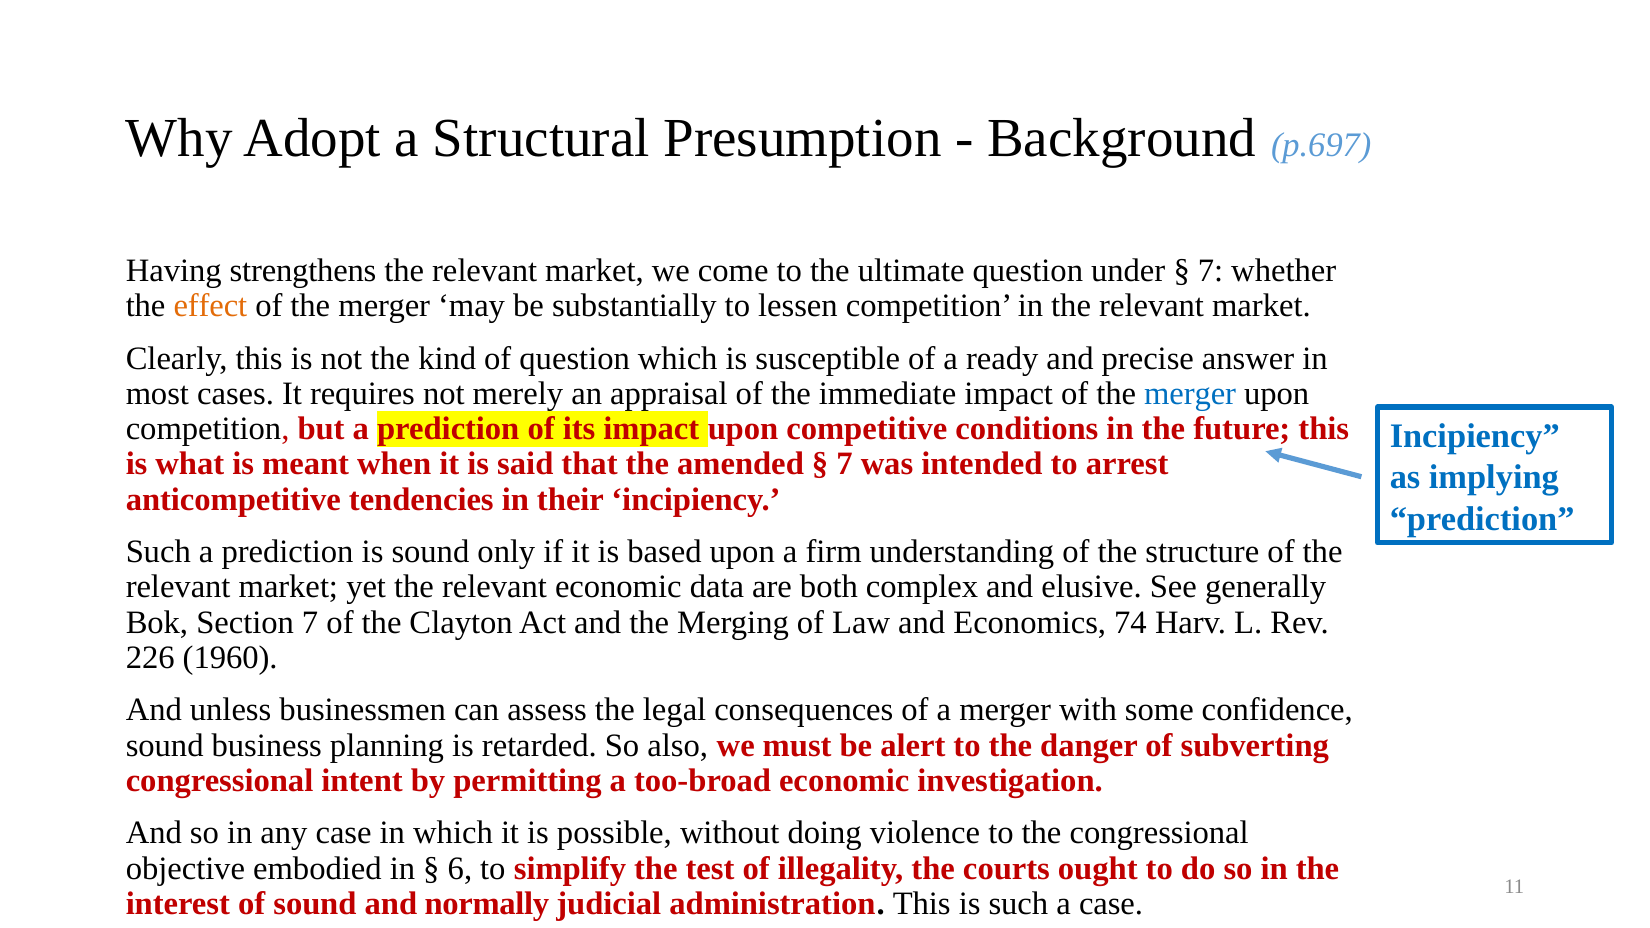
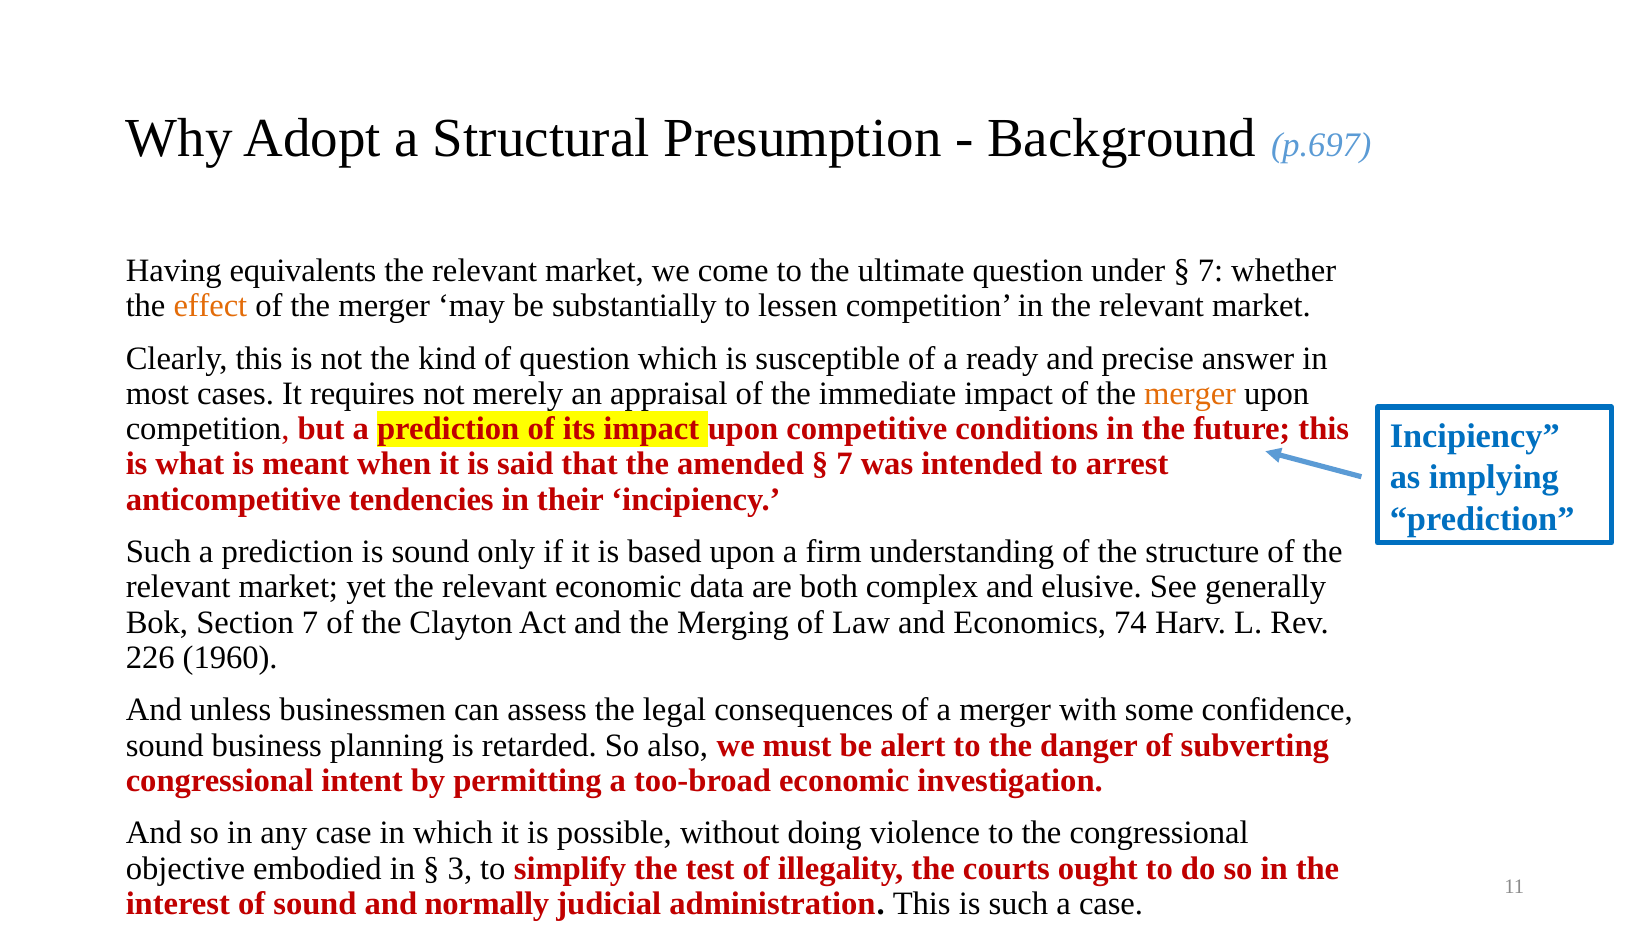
strengthens: strengthens -> equivalents (303, 271)
merger colour: blue -> orange (1190, 394)
6: 6 -> 3 (460, 869)
